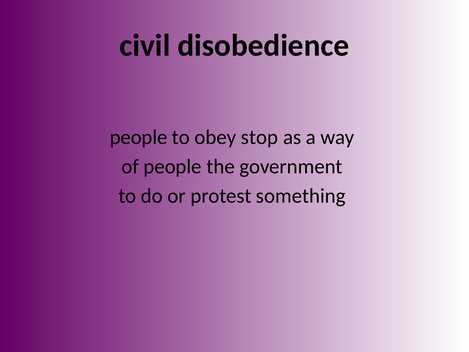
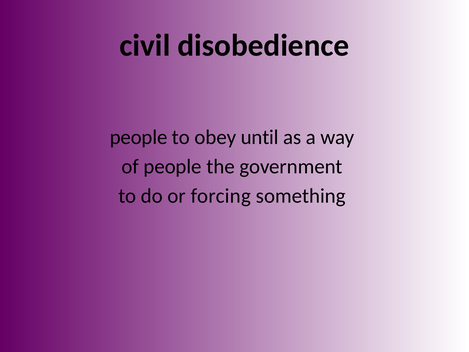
stop: stop -> until (260, 137)
protest: protest -> forcing (221, 196)
